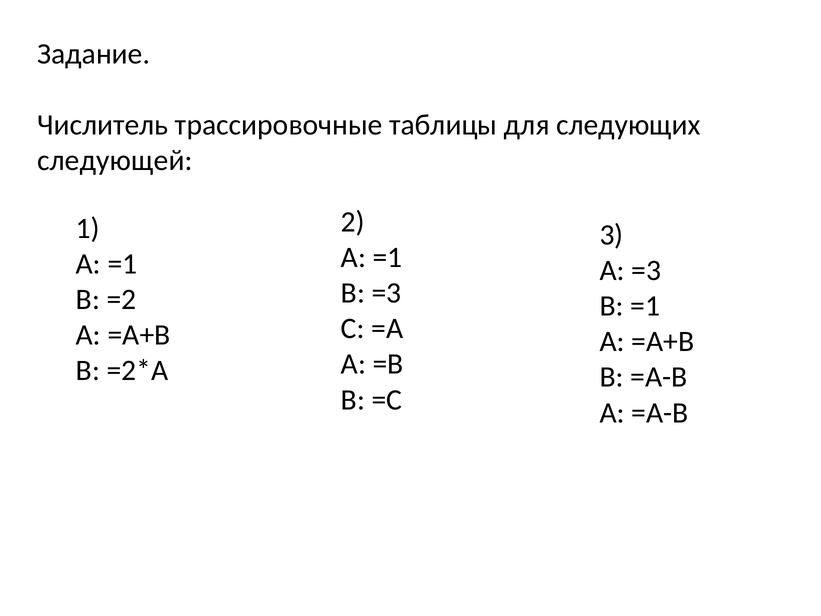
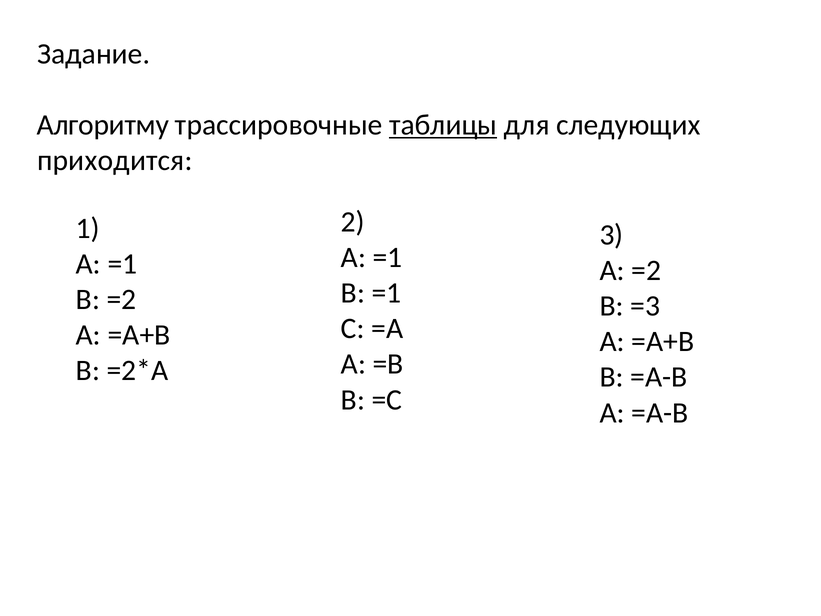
Числитель: Числитель -> Алгоритму (103, 125)
таблицы underline: none -> present (443, 125)
следующей: следующей -> приходится (115, 160)
A =3: =3 -> =2 (646, 270)
B =3: =3 -> =1 (387, 293)
B =1: =1 -> =3 (645, 306)
